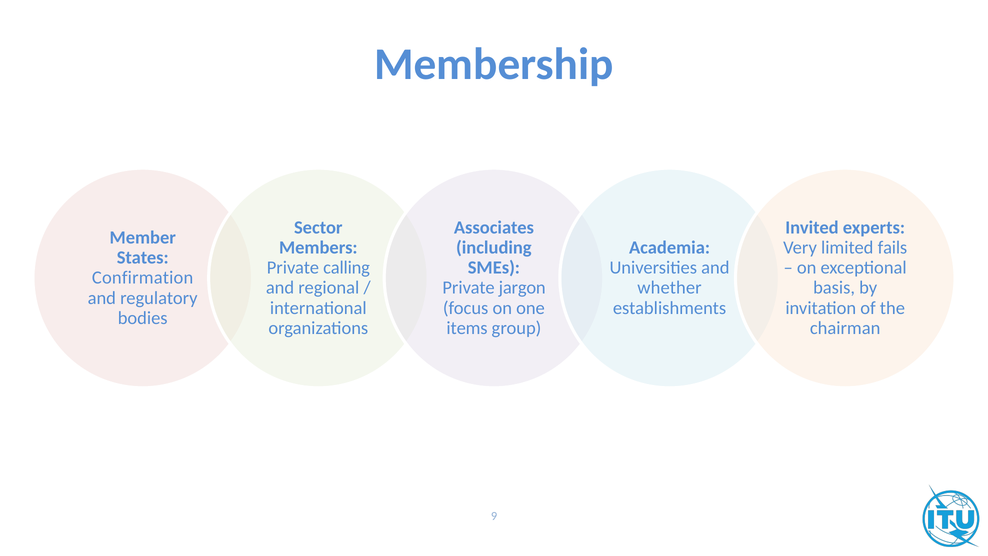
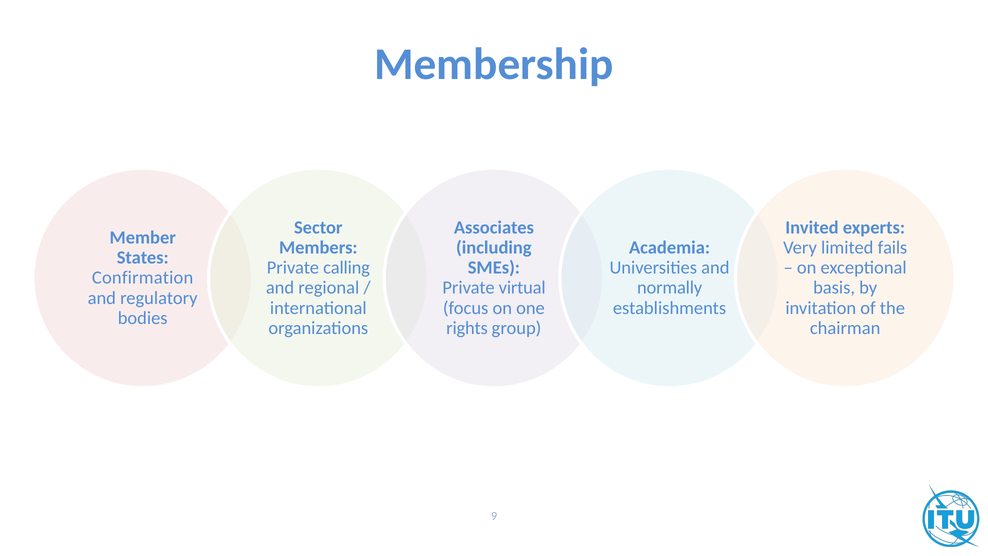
jargon: jargon -> virtual (522, 288)
whether: whether -> normally (670, 288)
items: items -> rights (467, 328)
